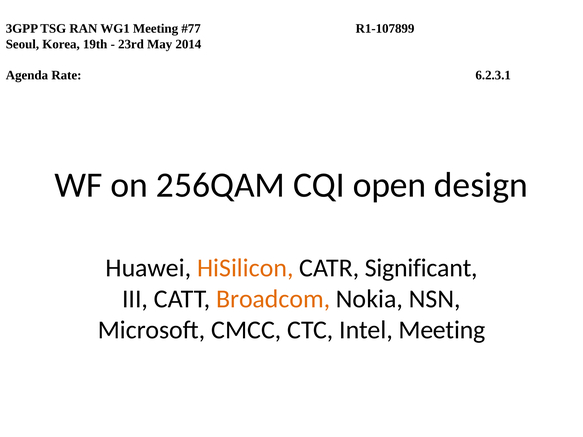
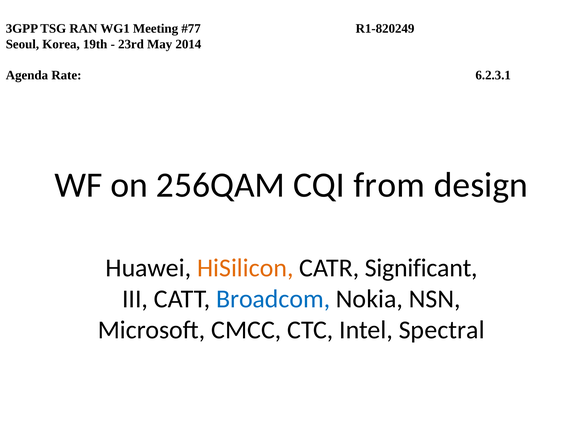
R1-107899: R1-107899 -> R1-820249 (385, 29)
open: open -> from (389, 185)
Broadcom colour: orange -> blue (273, 299)
Intel Meeting: Meeting -> Spectral (442, 330)
